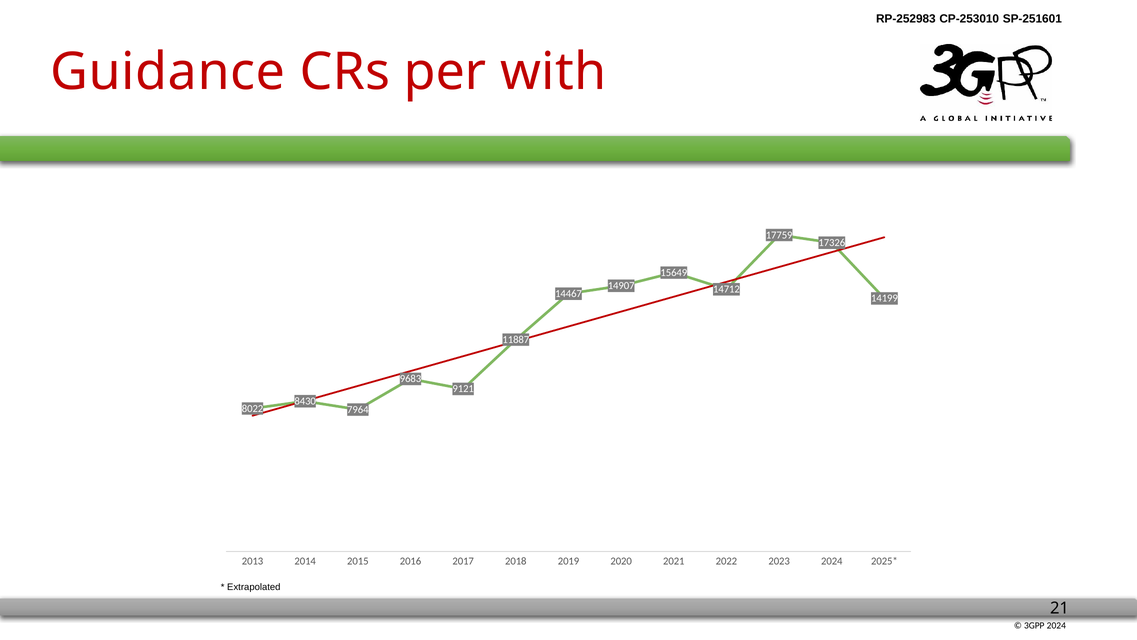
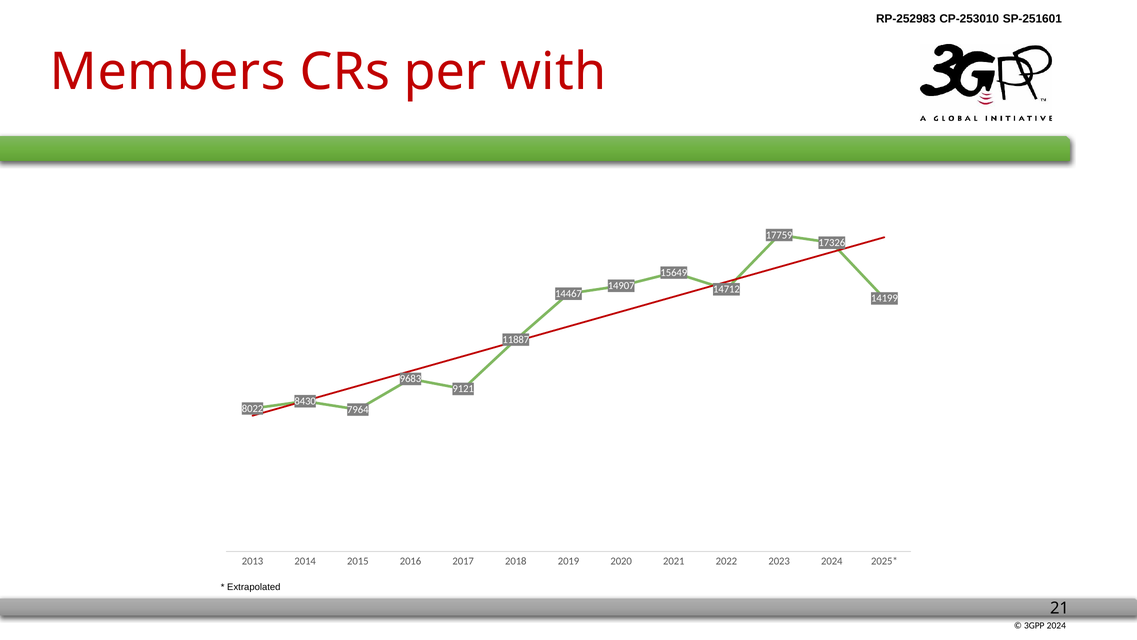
Guidance: Guidance -> Members (168, 72)
